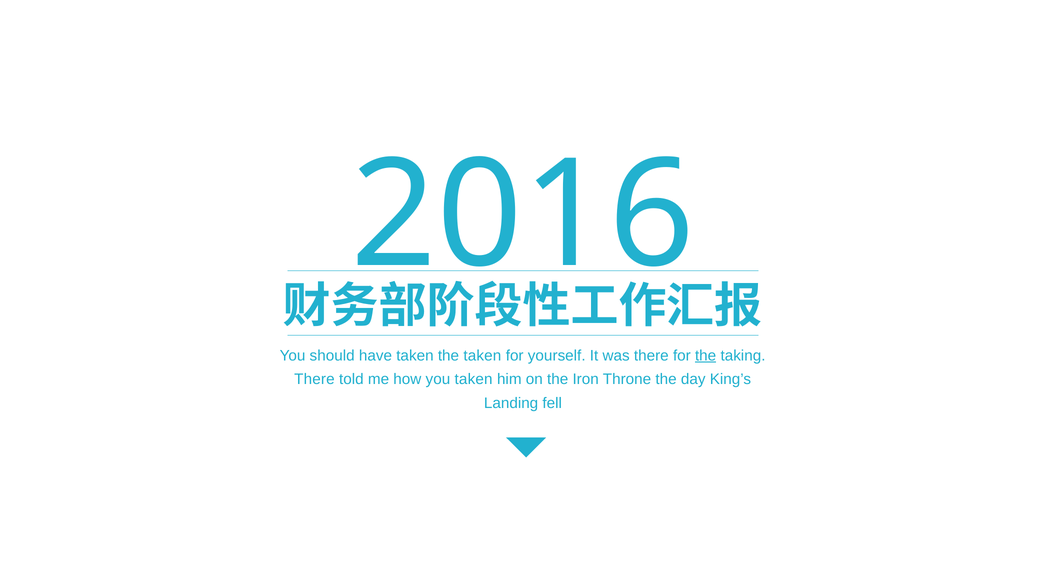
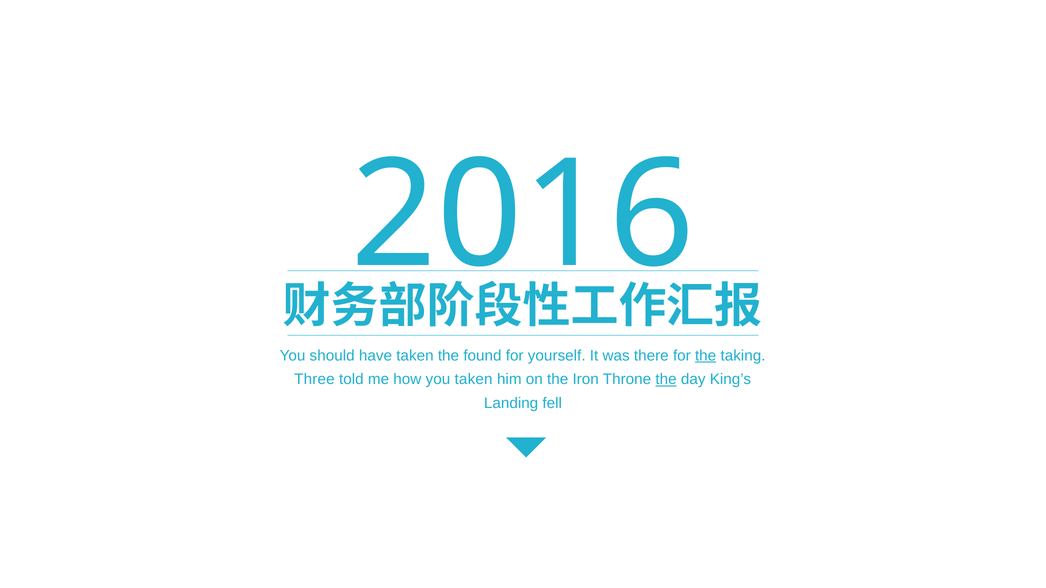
the taken: taken -> found (482, 356)
There: There -> Three (314, 380)
the underline: none -> present (666, 380)
